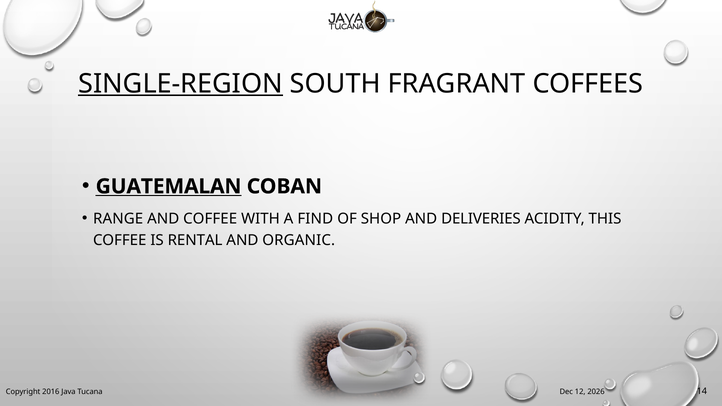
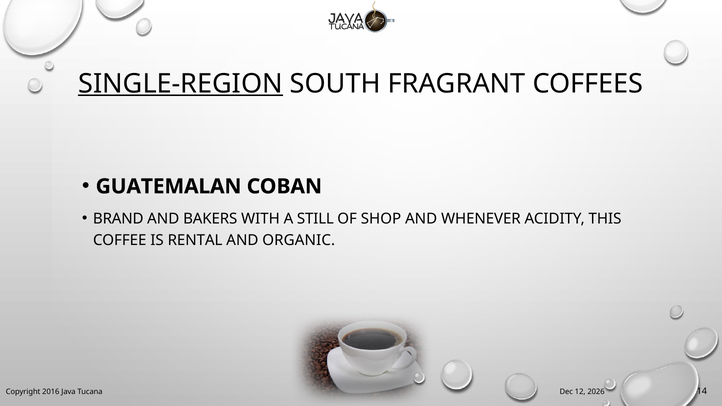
GUATEMALAN underline: present -> none (169, 186)
RANGE: RANGE -> BRAND (118, 219)
AND COFFEE: COFFEE -> BAKERS (210, 219)
FIND: FIND -> STILL (315, 219)
DELIVERIES: DELIVERIES -> WHENEVER (481, 219)
